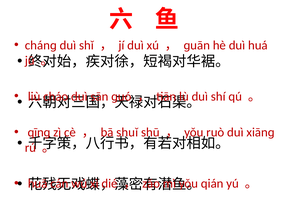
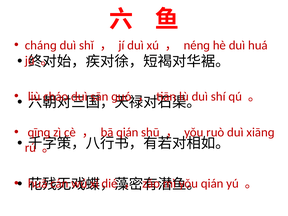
ɡuān: ɡuān -> nénɡ (197, 45)
bā shuǐ: shuǐ -> qián (127, 132)
